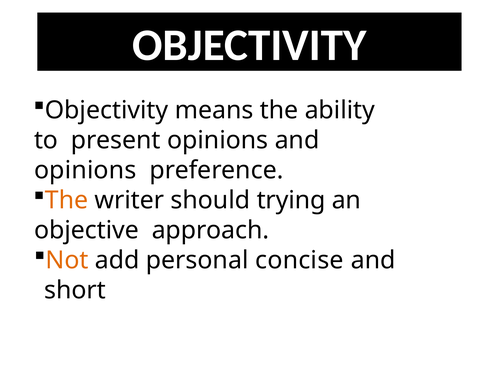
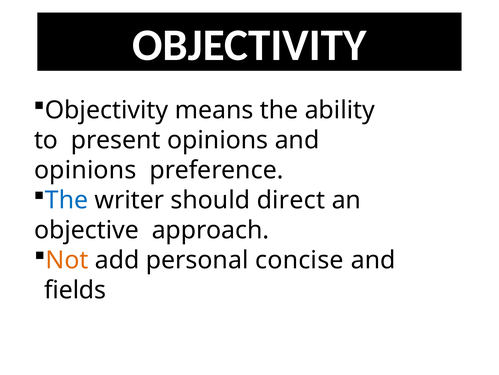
The colour: orange -> blue (67, 200)
trying: trying -> direct (291, 200)
short: short -> fields (75, 290)
